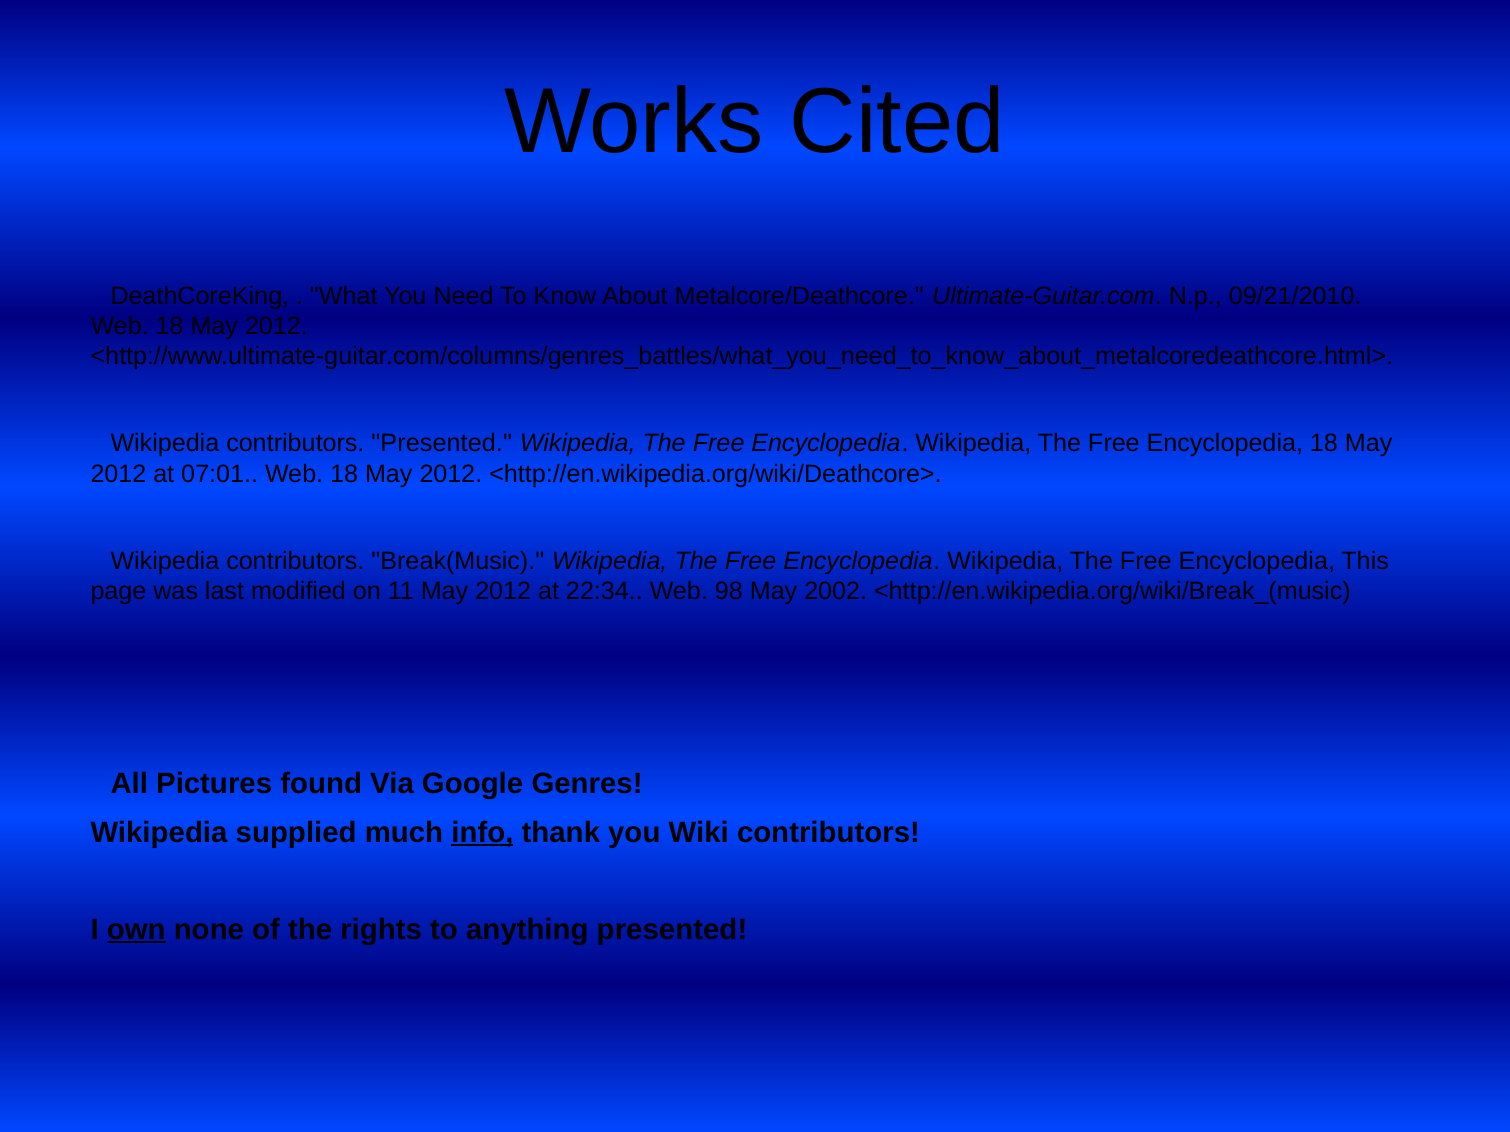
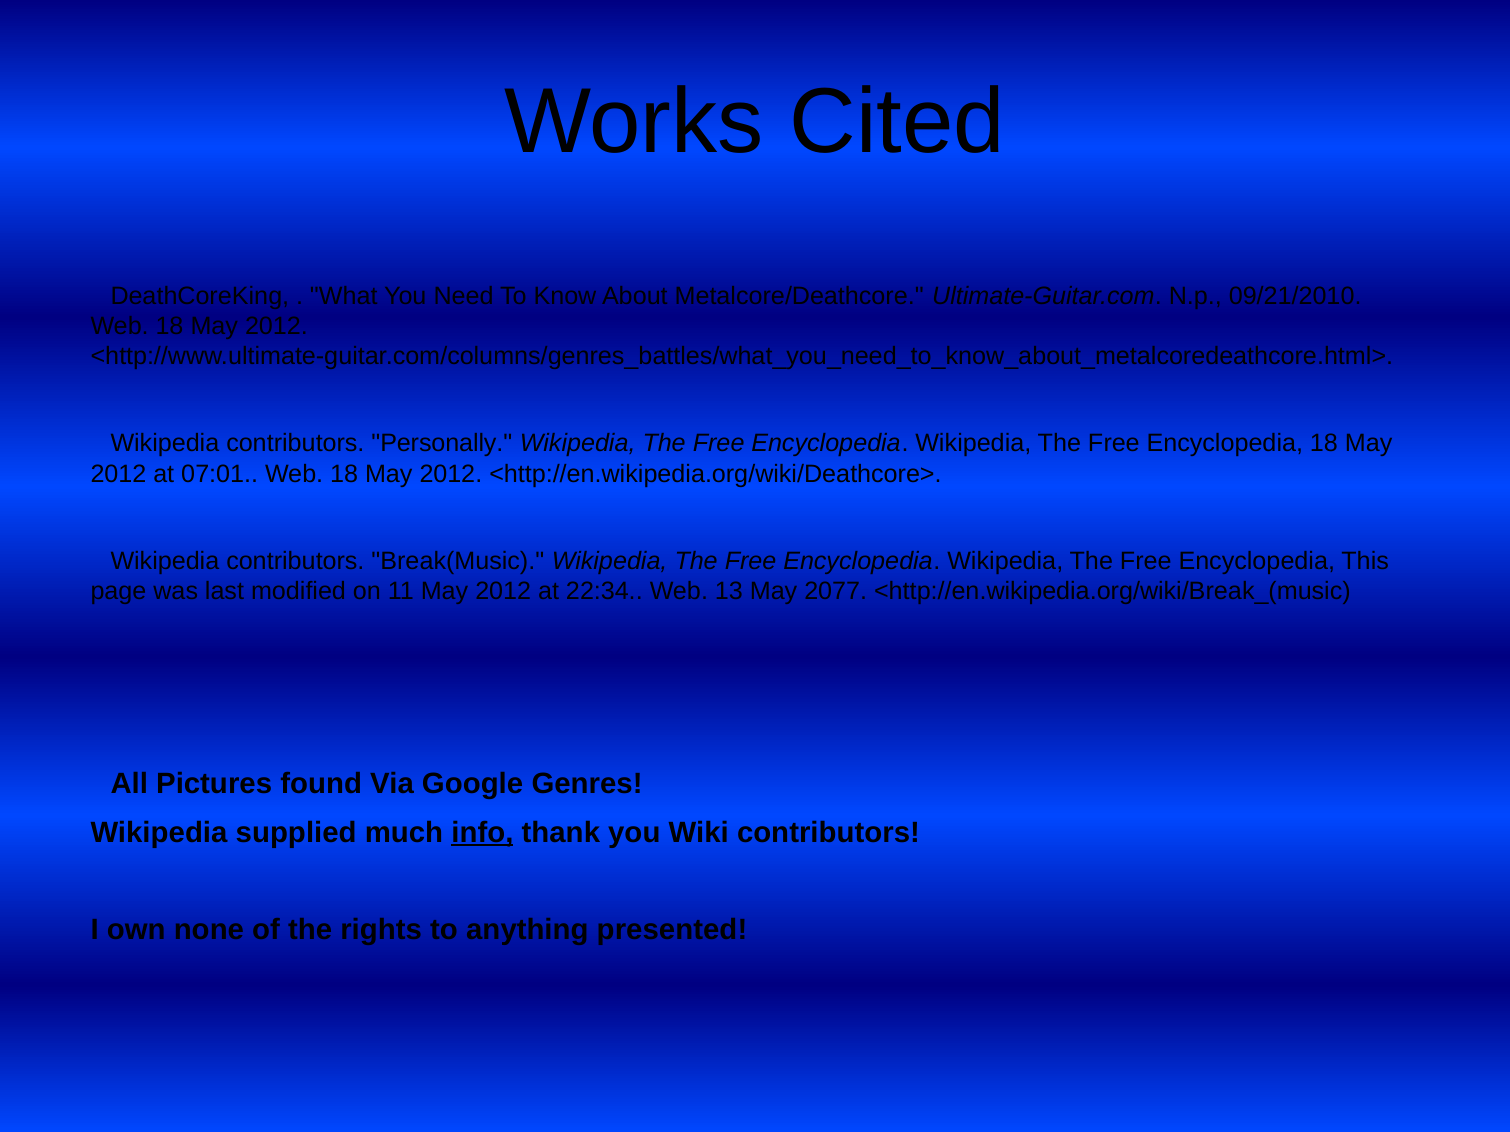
contributors Presented: Presented -> Personally (442, 444)
98: 98 -> 13 (729, 592)
2002: 2002 -> 2077 (836, 592)
own underline: present -> none (136, 930)
